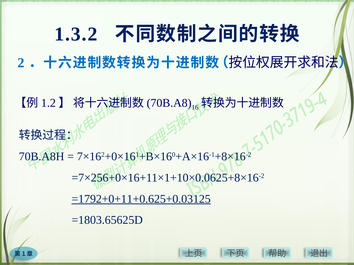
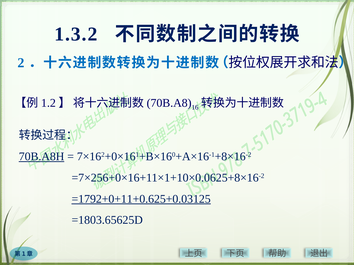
70B.A8H underline: none -> present (42, 157)
